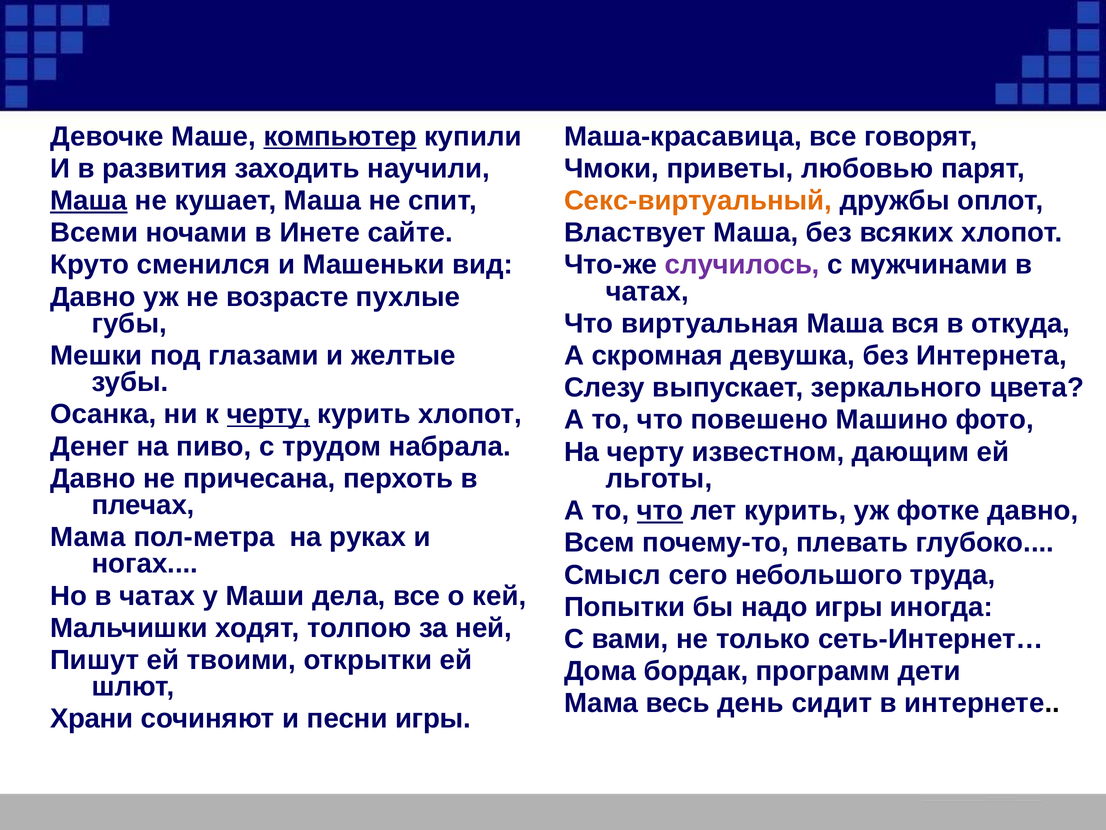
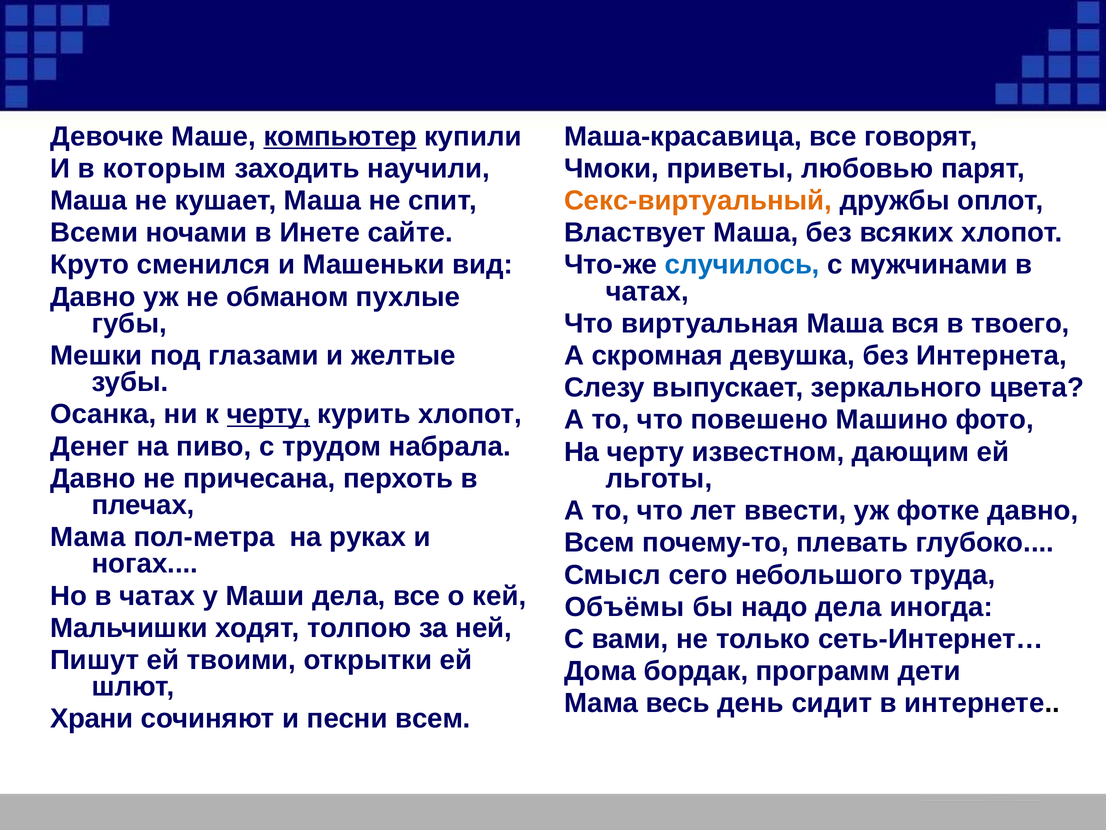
развития: развития -> которым (164, 168)
Маша underline: present -> none (89, 200)
случилось colour: purple -> blue (742, 265)
возрасте: возрасте -> обманом (287, 297)
откуда: откуда -> твоего (1021, 323)
что underline: present -> none (660, 510)
лет курить: курить -> ввести (795, 510)
Попытки: Попытки -> Объёмы (624, 607)
надо игры: игры -> дела (848, 607)
песни игры: игры -> всем (433, 718)
